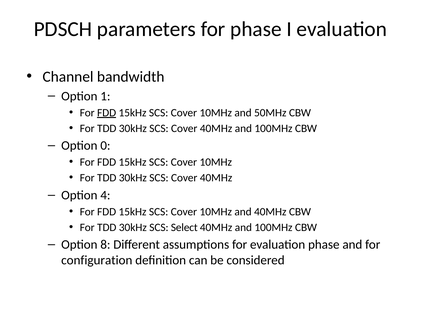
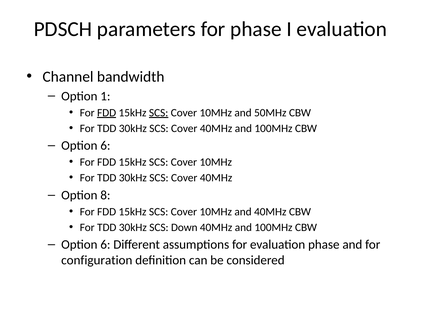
SCS underline: none -> present (159, 113)
0: 0 -> 6 (105, 146)
4: 4 -> 8 (105, 195)
Select: Select -> Down (184, 228)
8: 8 -> 6 (105, 245)
